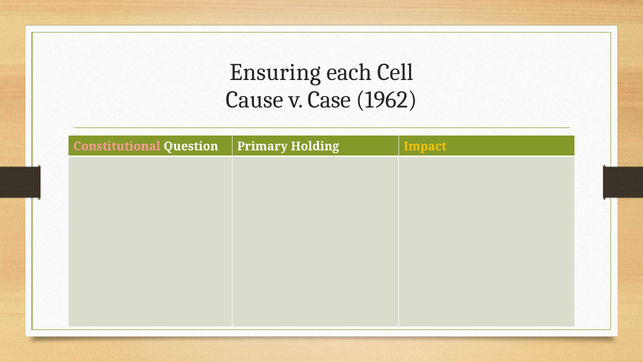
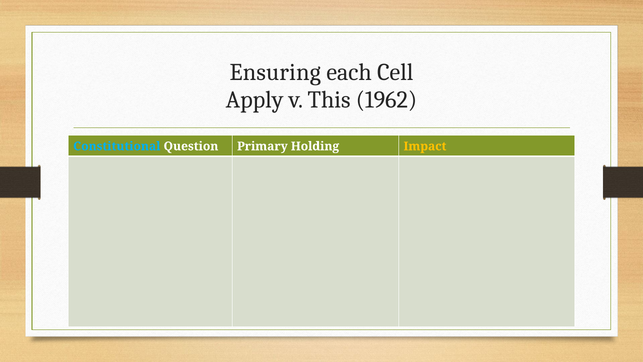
Cause: Cause -> Apply (255, 100)
Case: Case -> This (329, 100)
Constitutional colour: pink -> light blue (117, 146)
